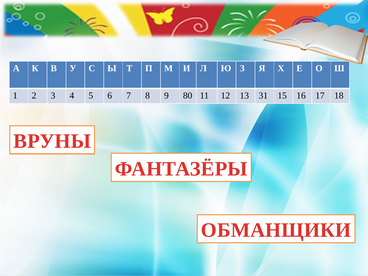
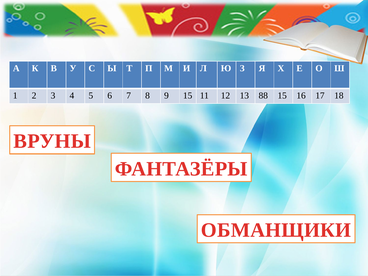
9 80: 80 -> 15 (188, 96)
31: 31 -> 88 (263, 96)
